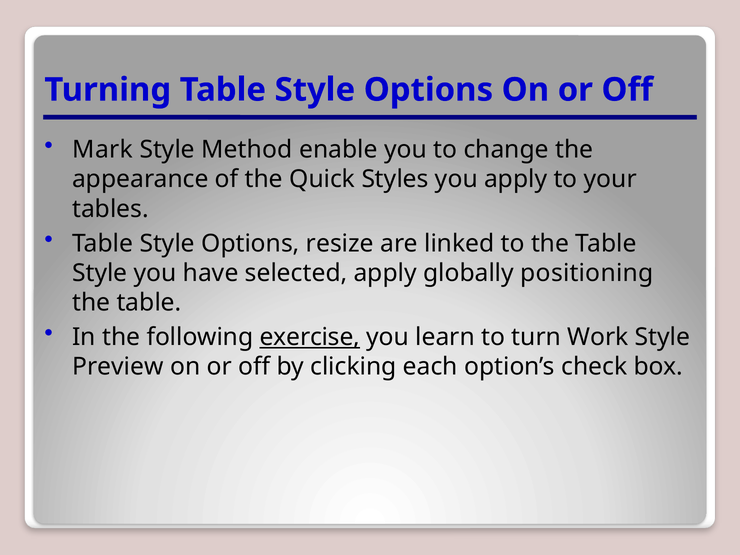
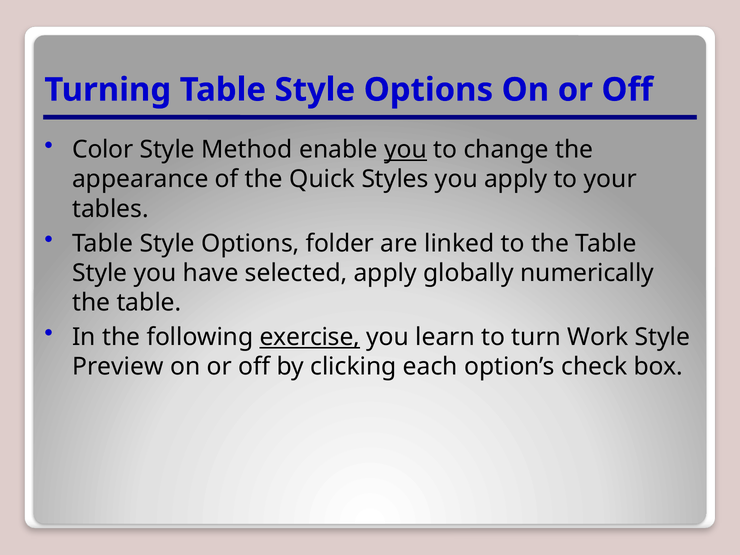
Mark: Mark -> Color (103, 150)
you underline: none -> present (405, 150)
resize: resize -> folder (340, 243)
positioning: positioning -> numerically (587, 273)
